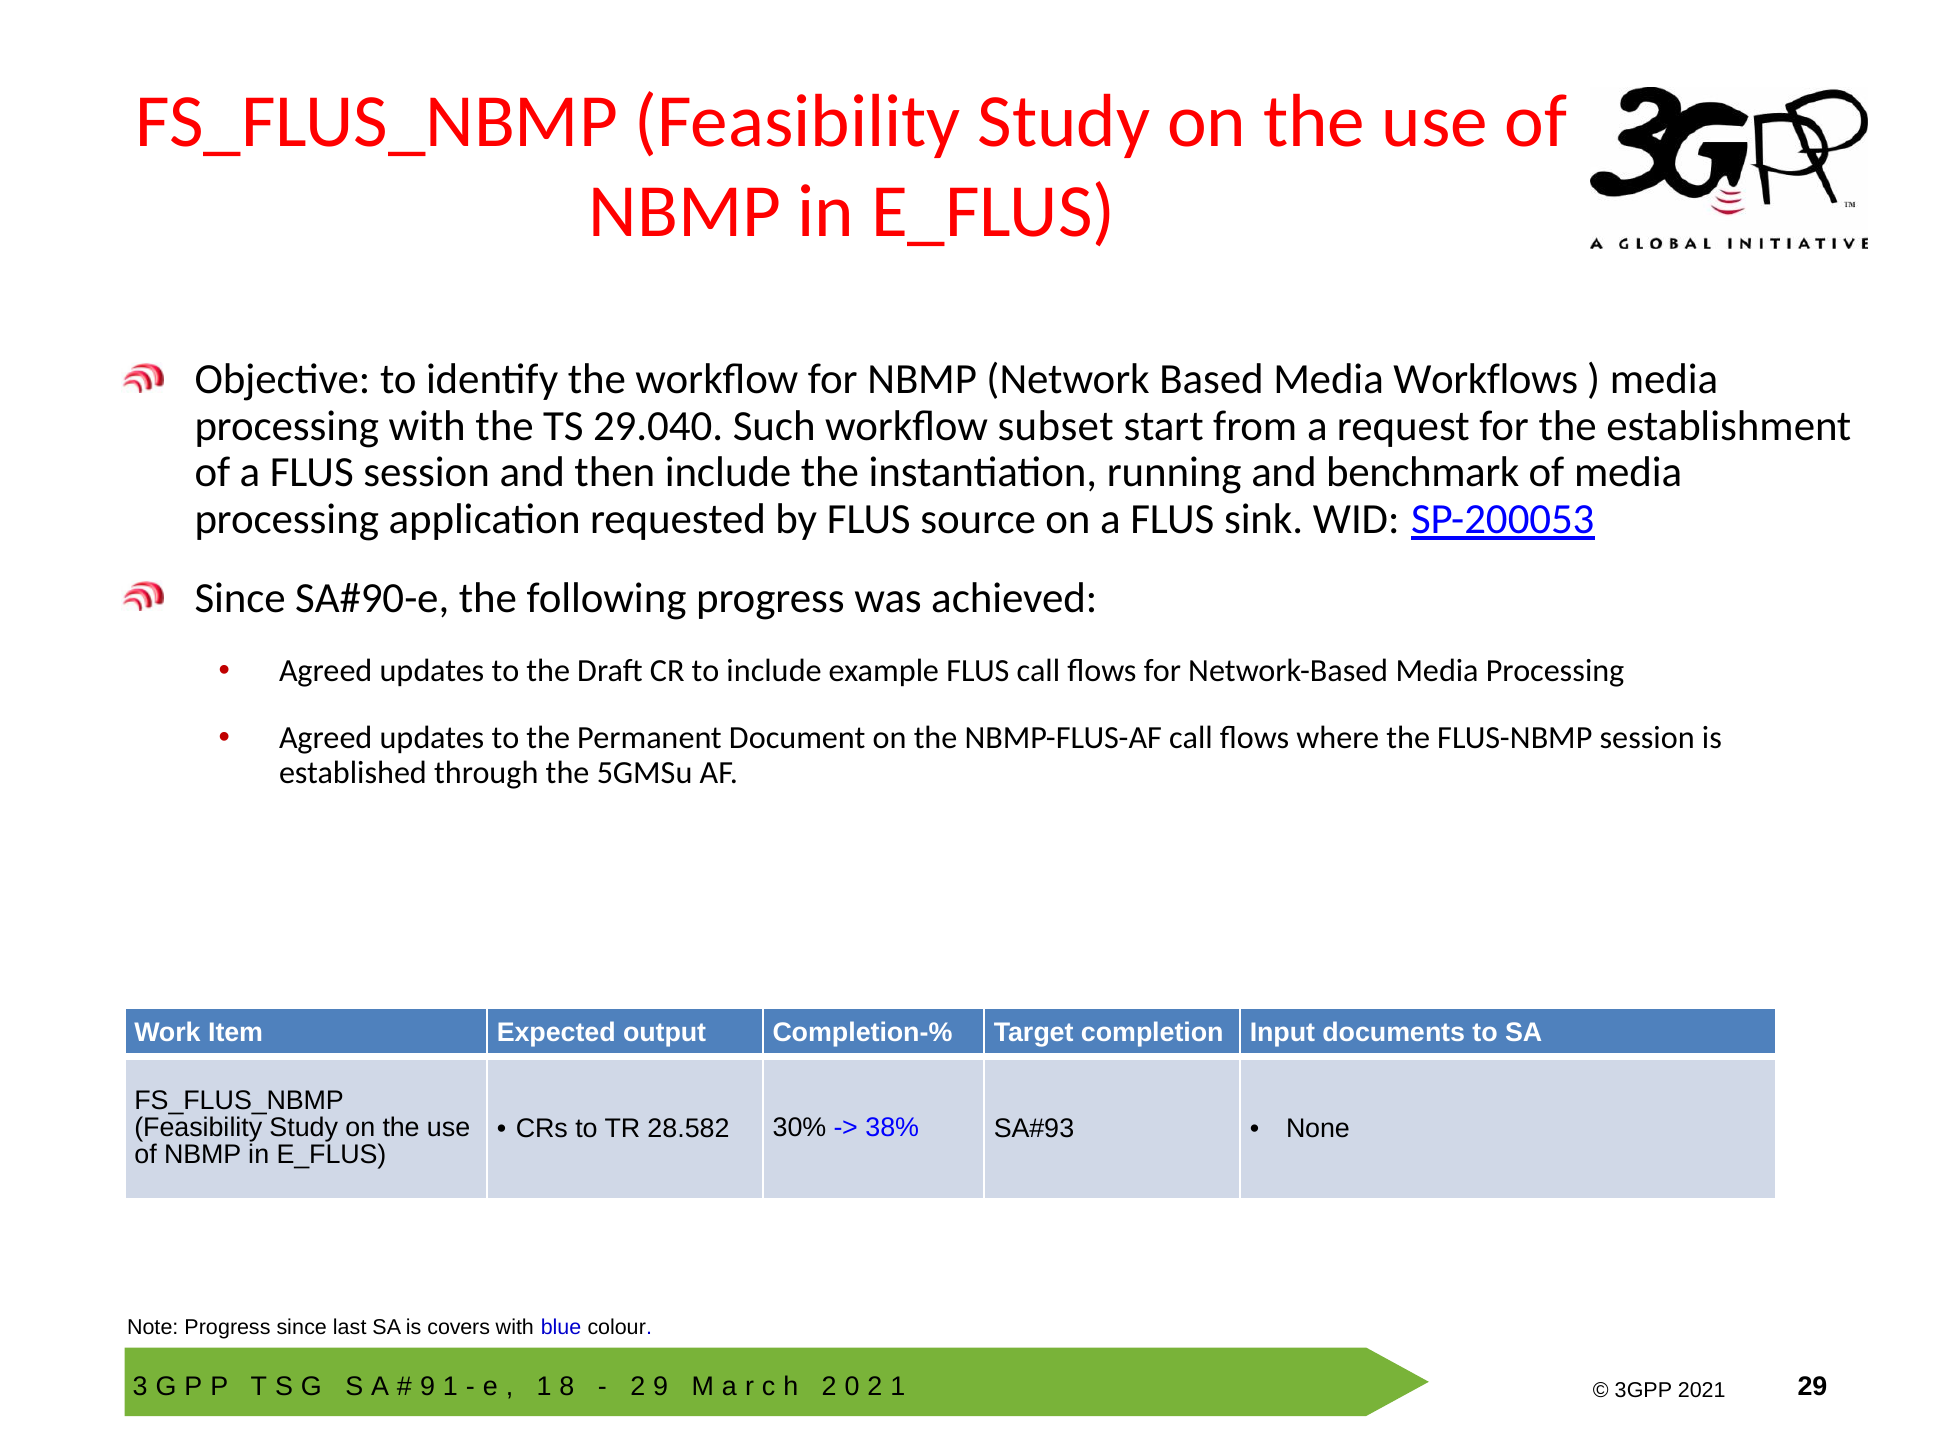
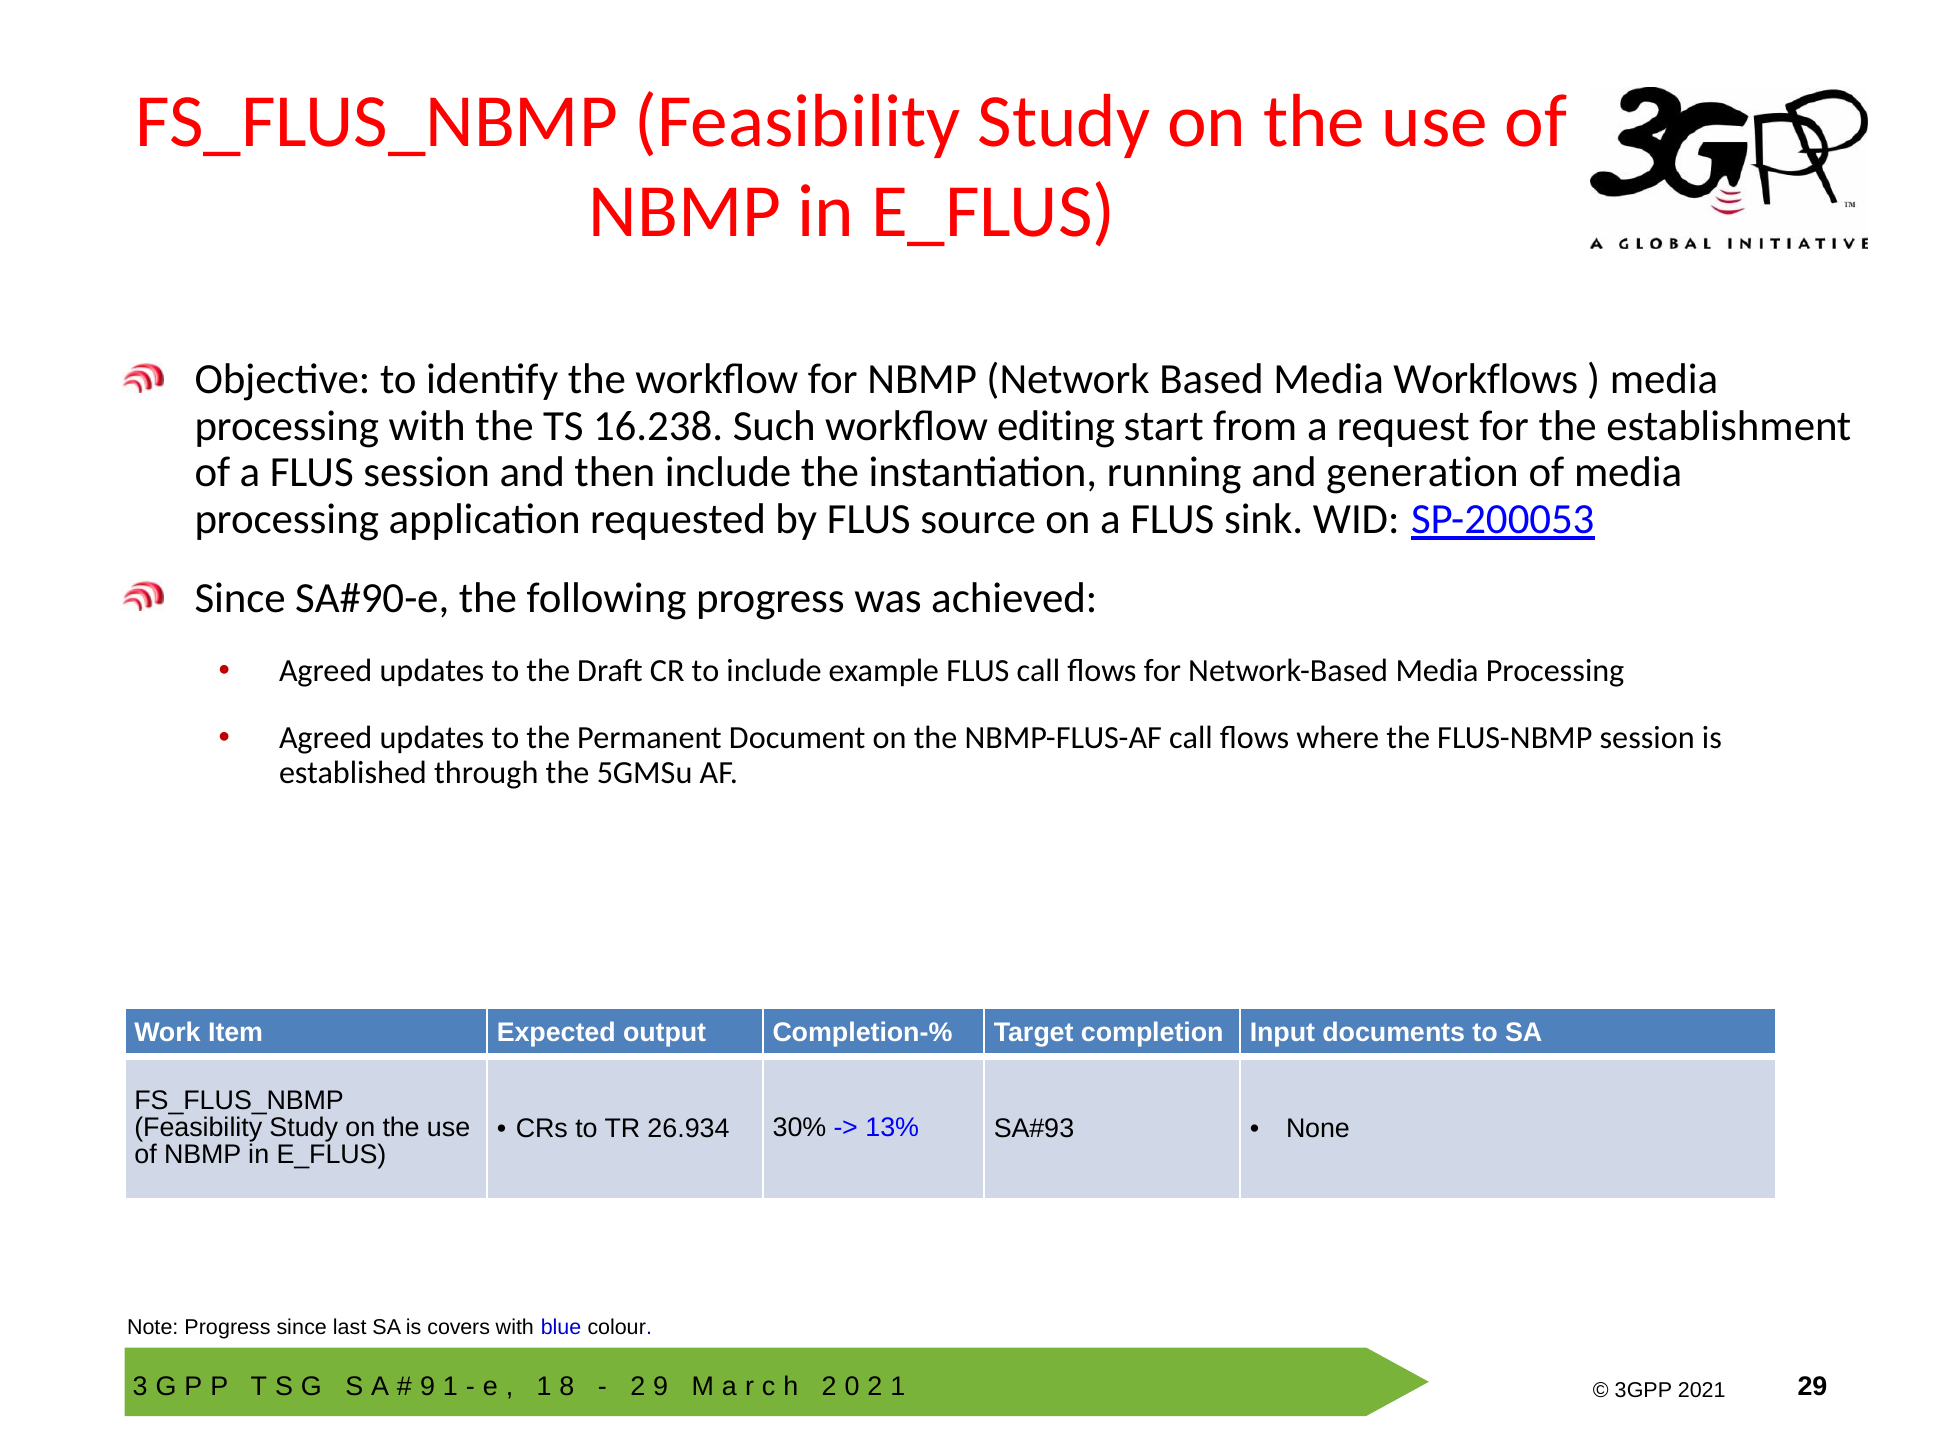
29.040: 29.040 -> 16.238 (658, 426)
subset: subset -> editing (1056, 426)
benchmark: benchmark -> generation (1422, 472)
28.582: 28.582 -> 26.934 (689, 1128)
38%: 38% -> 13% (892, 1127)
